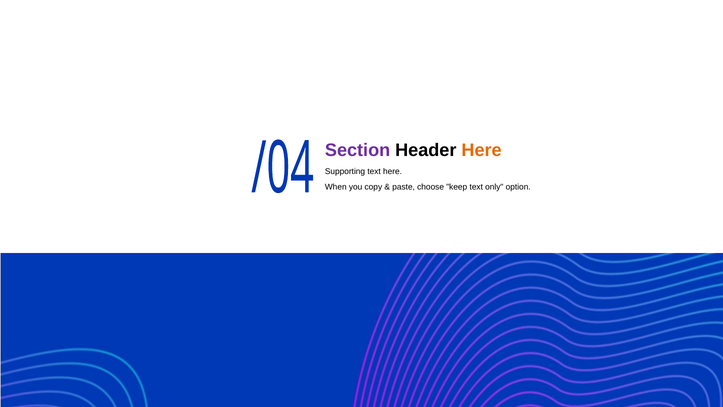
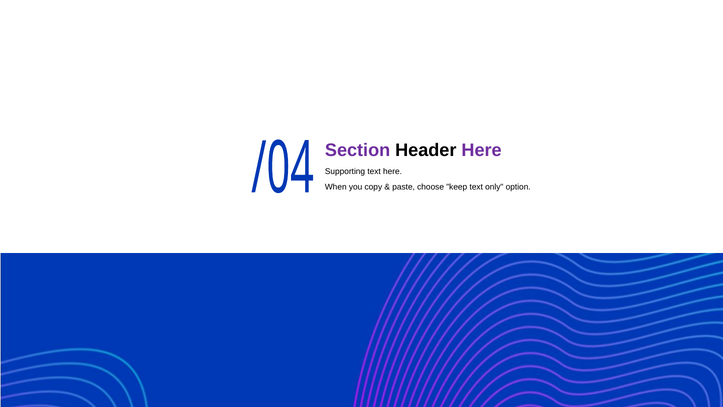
Here colour: orange -> purple (482, 150)
